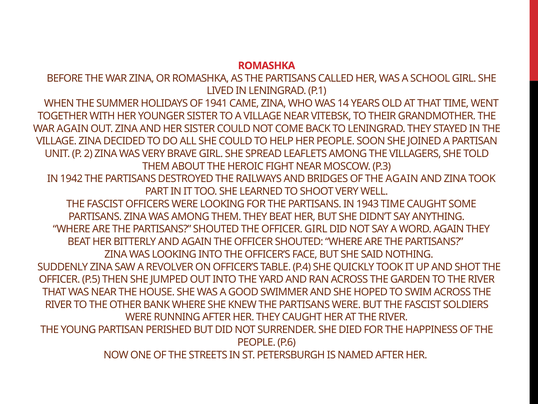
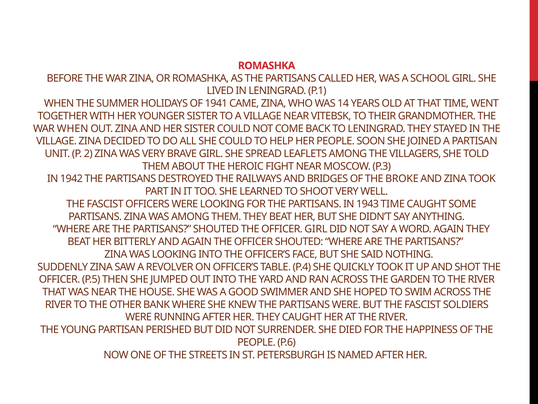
WAR AGAIN: AGAIN -> WHEN (73, 128)
THE AGAIN: AGAIN -> BROKE (402, 179)
